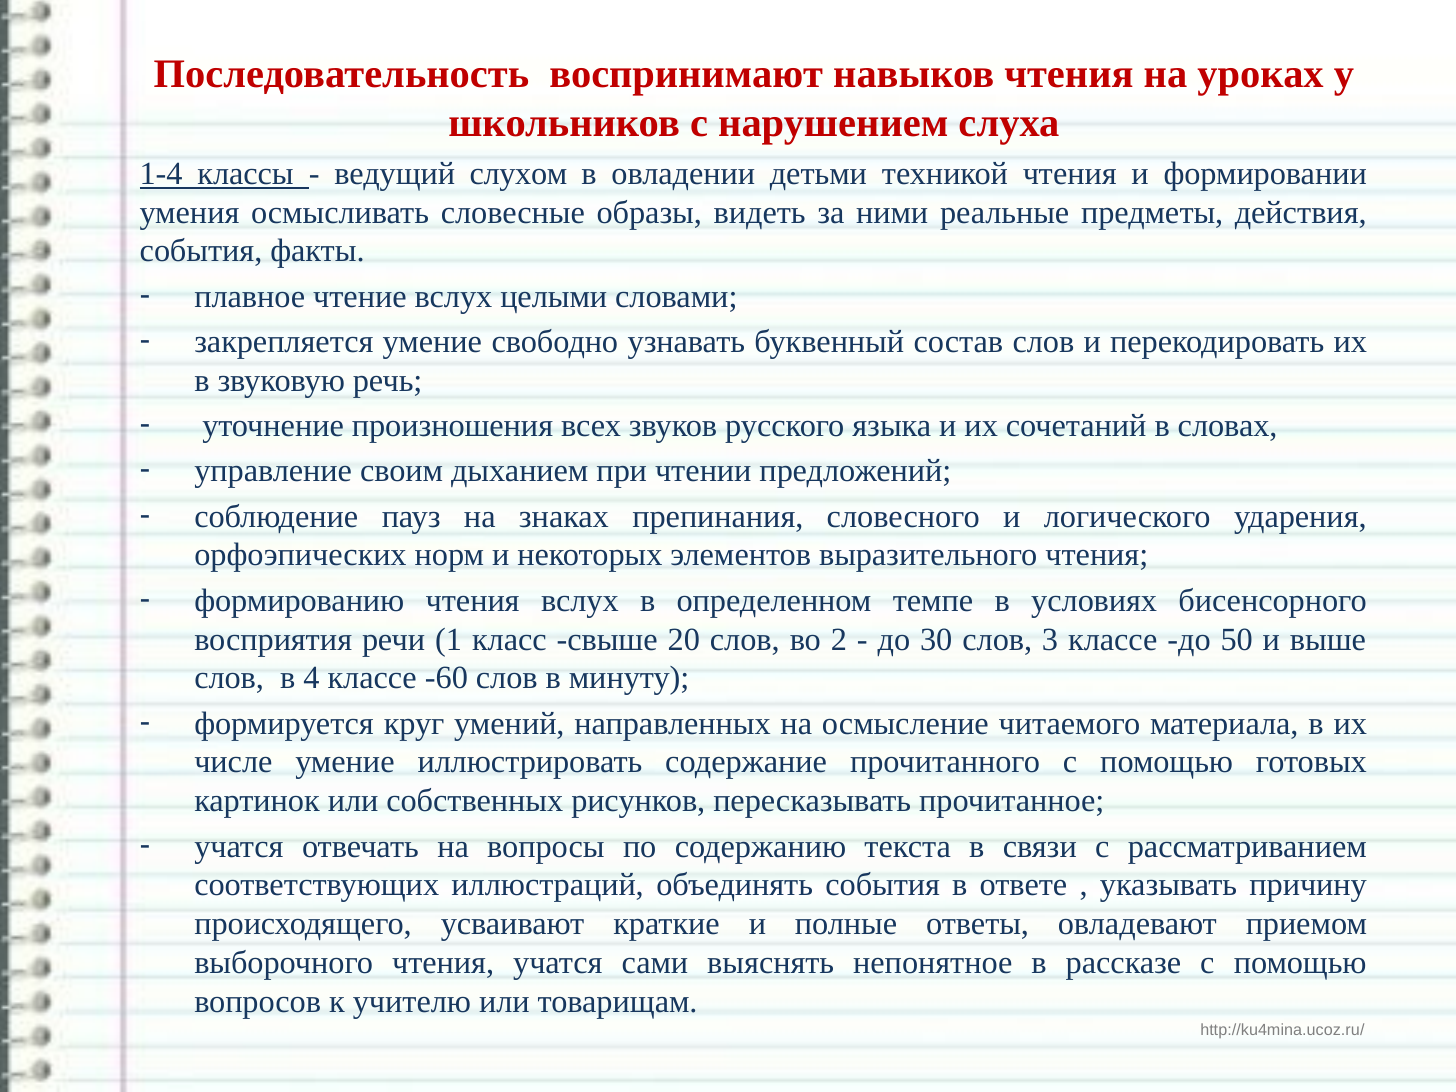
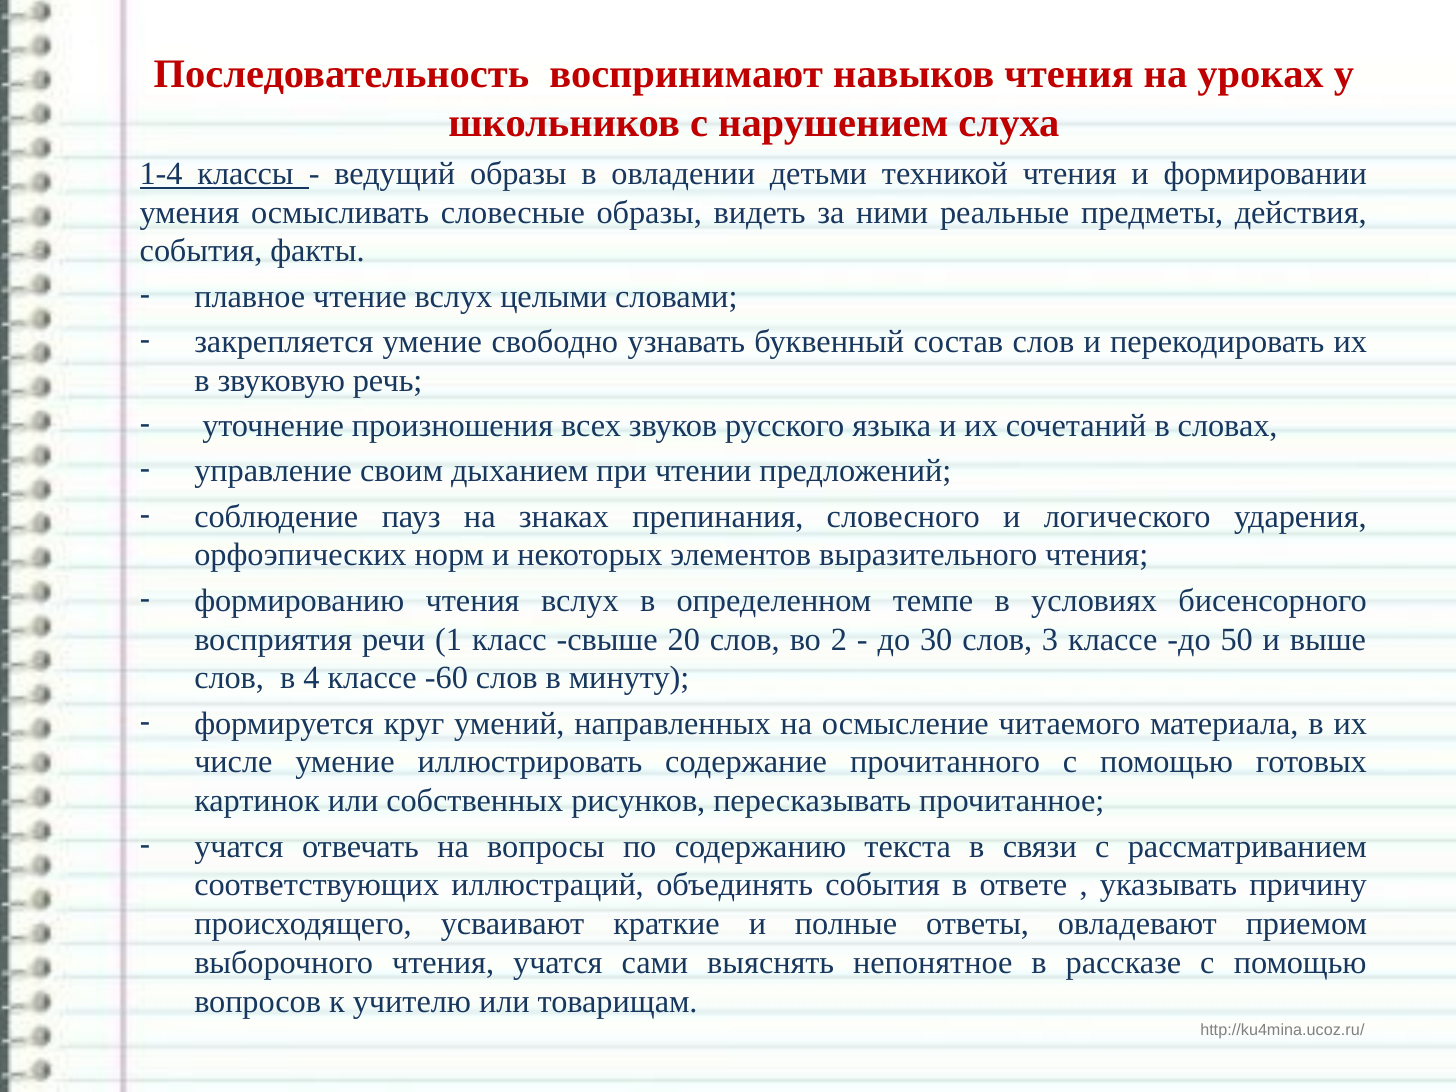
ведущий слухом: слухом -> образы (518, 174)
